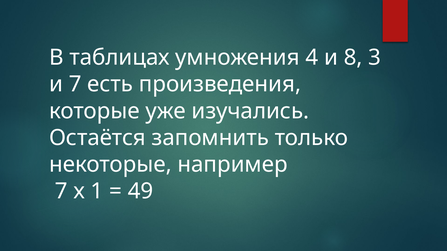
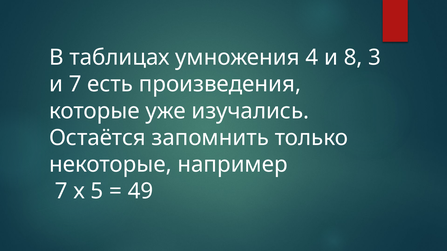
1: 1 -> 5 (97, 192)
